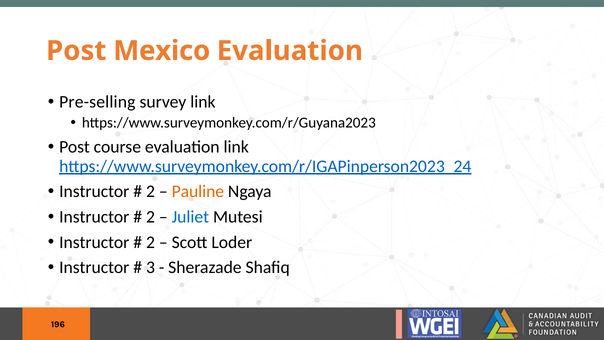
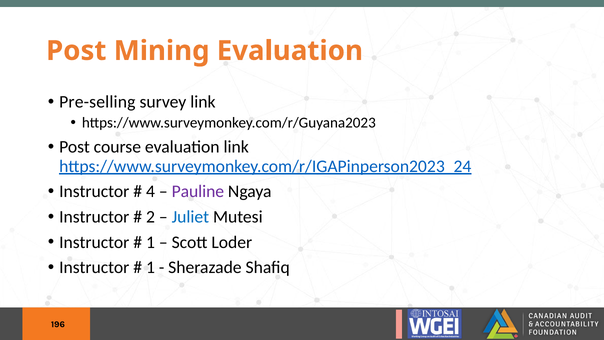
Mexico: Mexico -> Mining (162, 51)
2: 2 -> 4 (151, 191)
Pauline colour: orange -> purple (198, 191)
2: 2 -> 1 (151, 242)
3: 3 -> 1 (151, 267)
